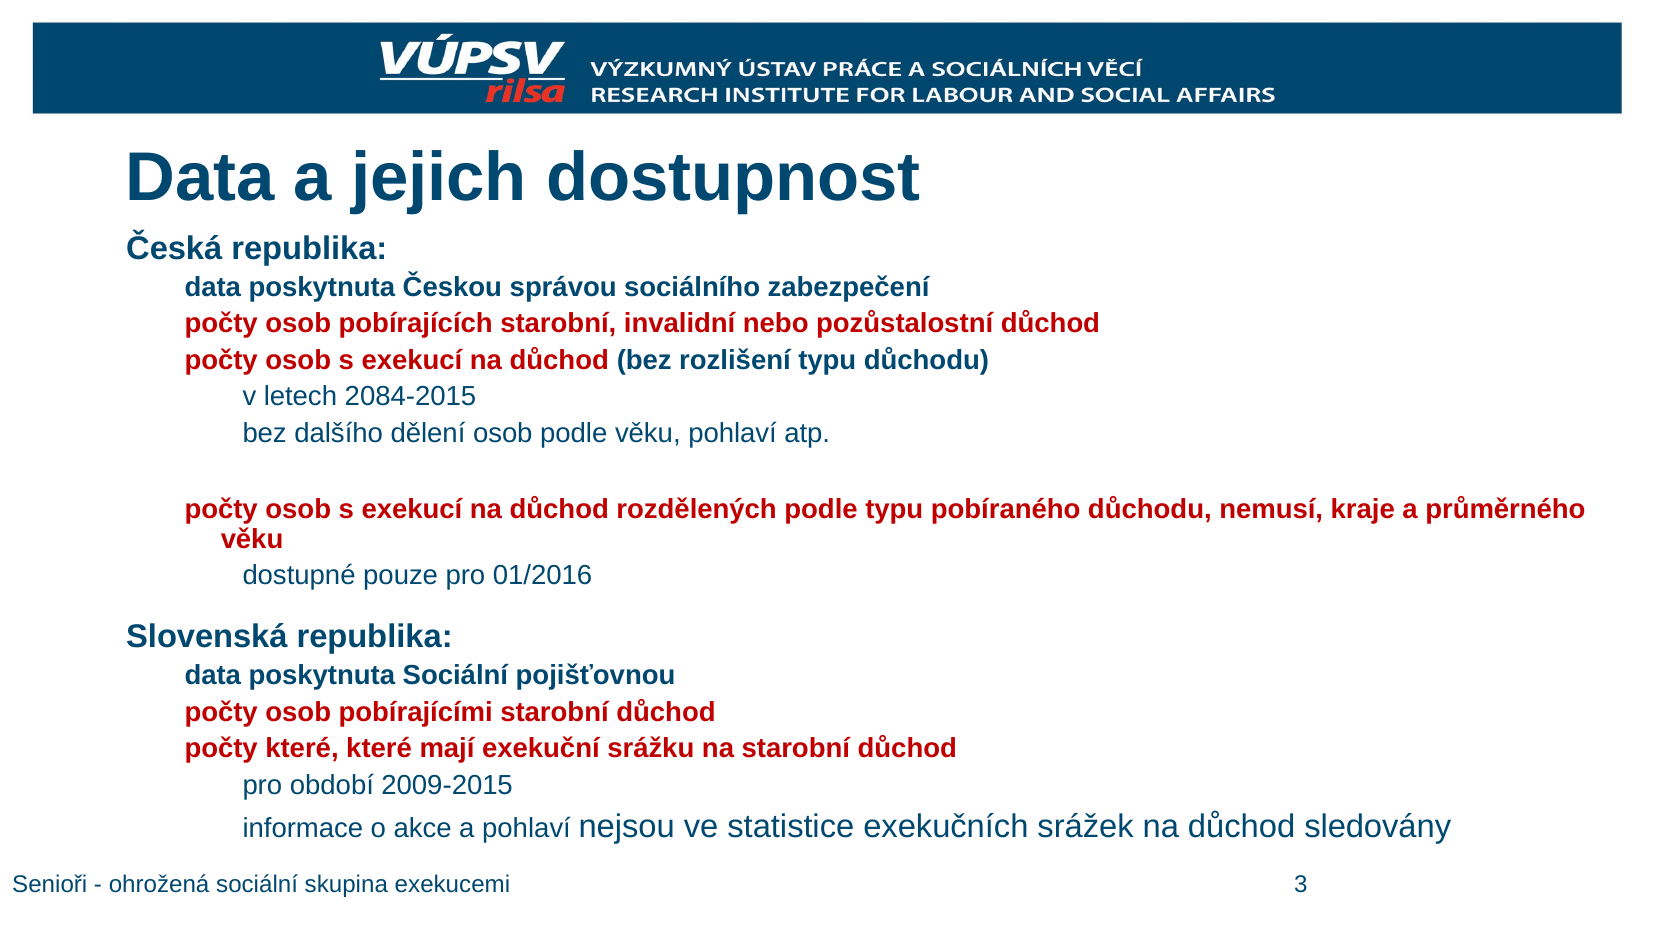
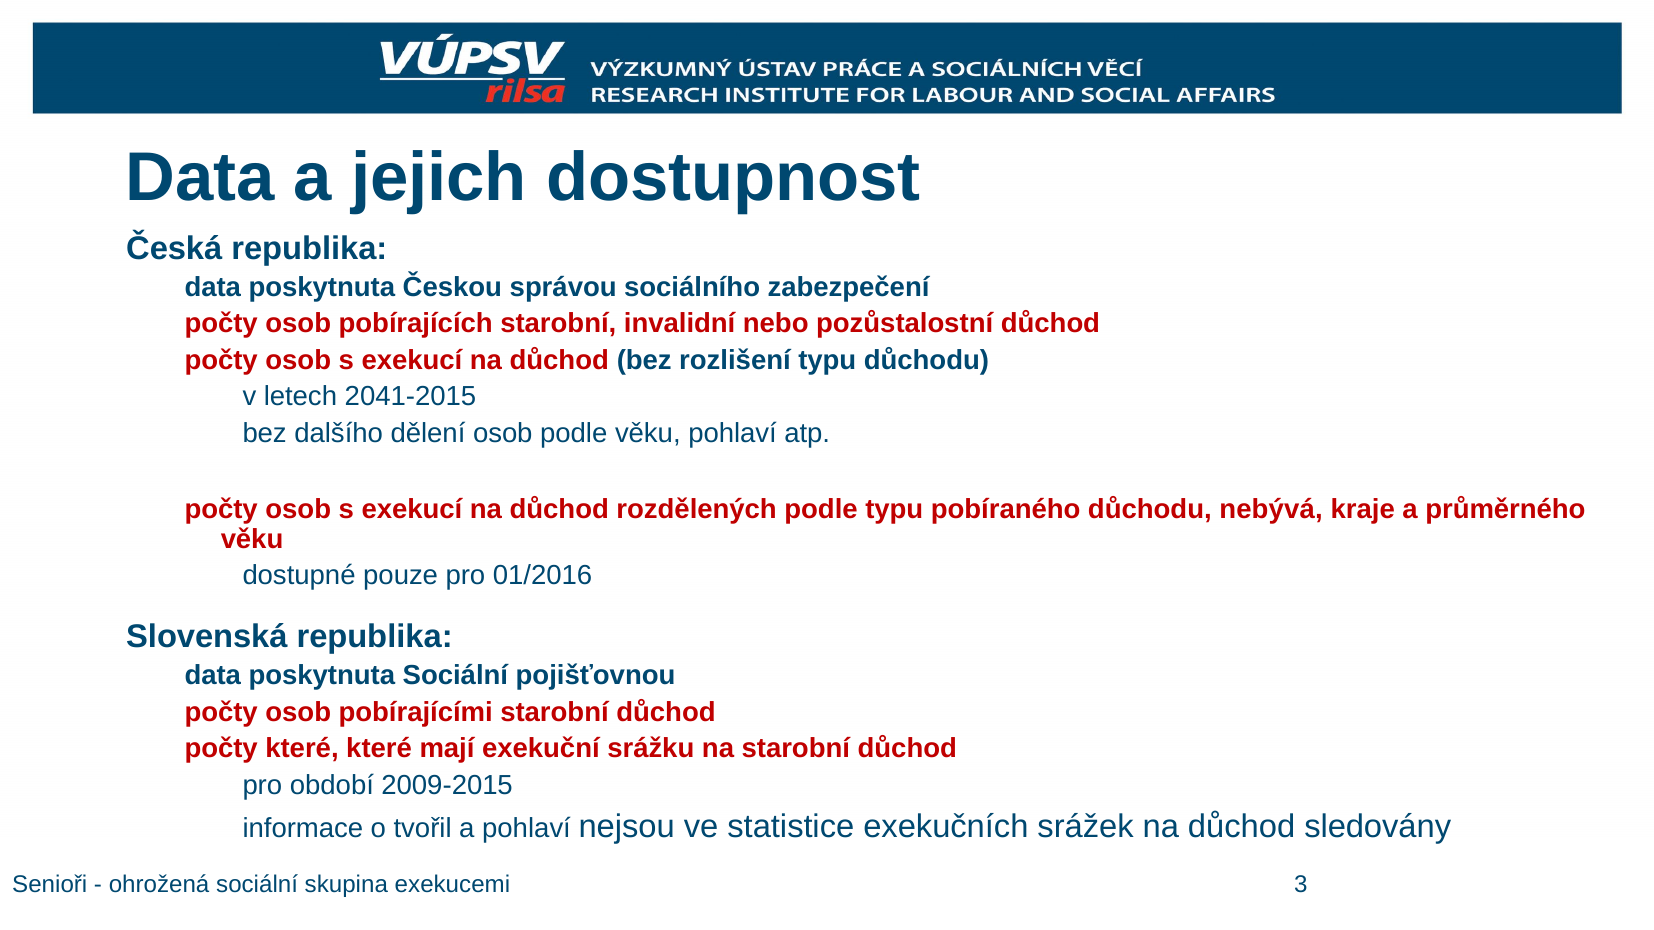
2084-2015: 2084-2015 -> 2041-2015 (410, 397)
nemusí: nemusí -> nebývá (1271, 510)
akce: akce -> tvořil (423, 829)
